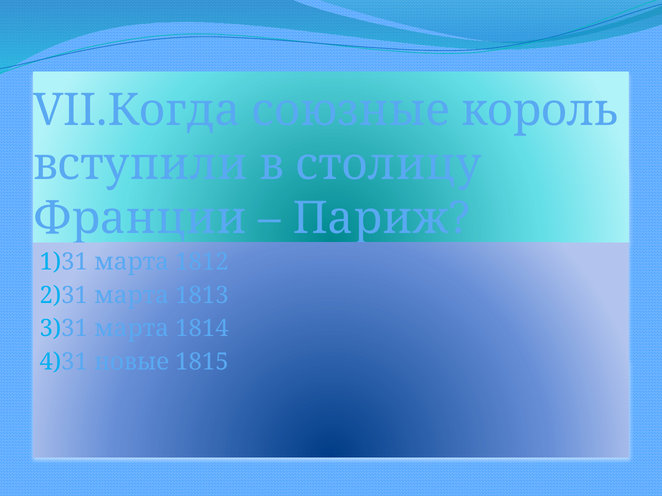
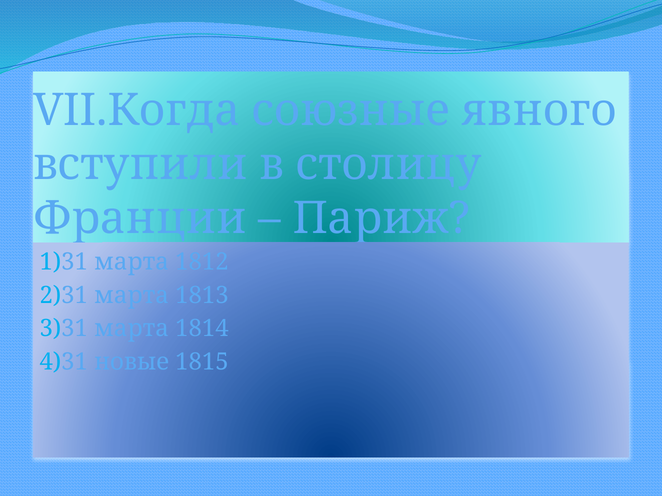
король: король -> явного (539, 111)
